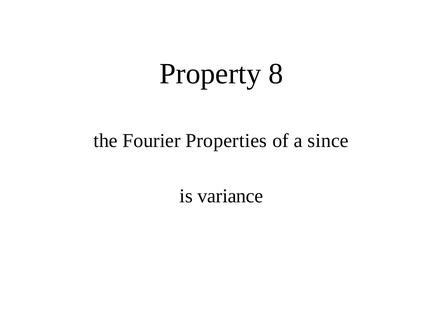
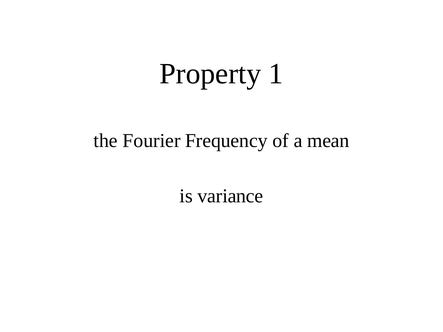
8: 8 -> 1 (276, 74)
Properties: Properties -> Frequency (226, 141)
since: since -> mean (328, 141)
